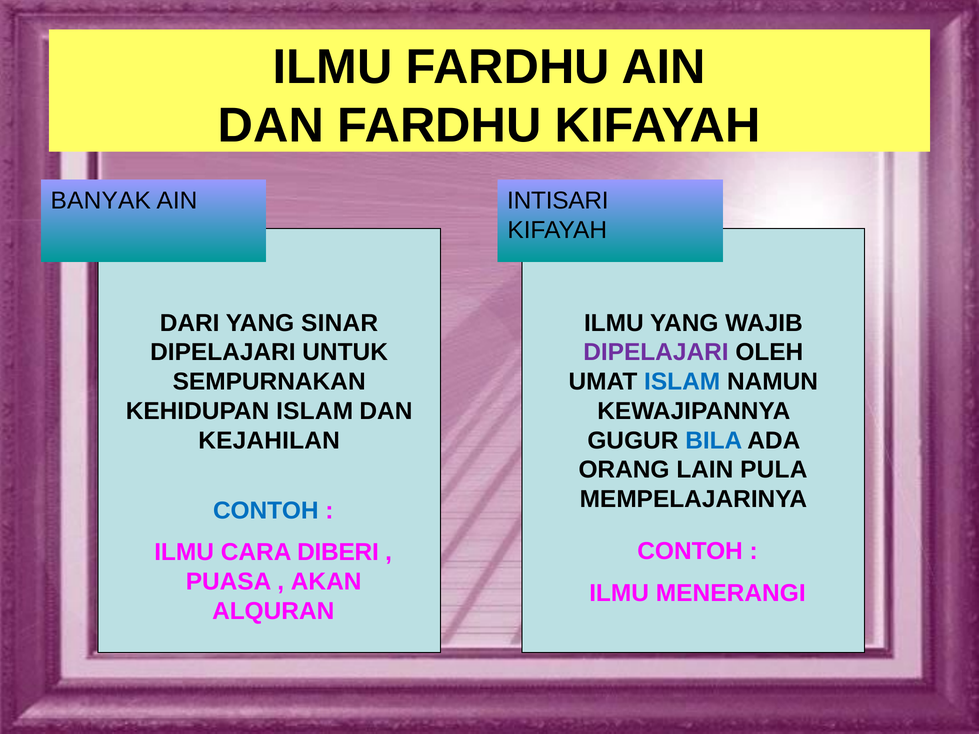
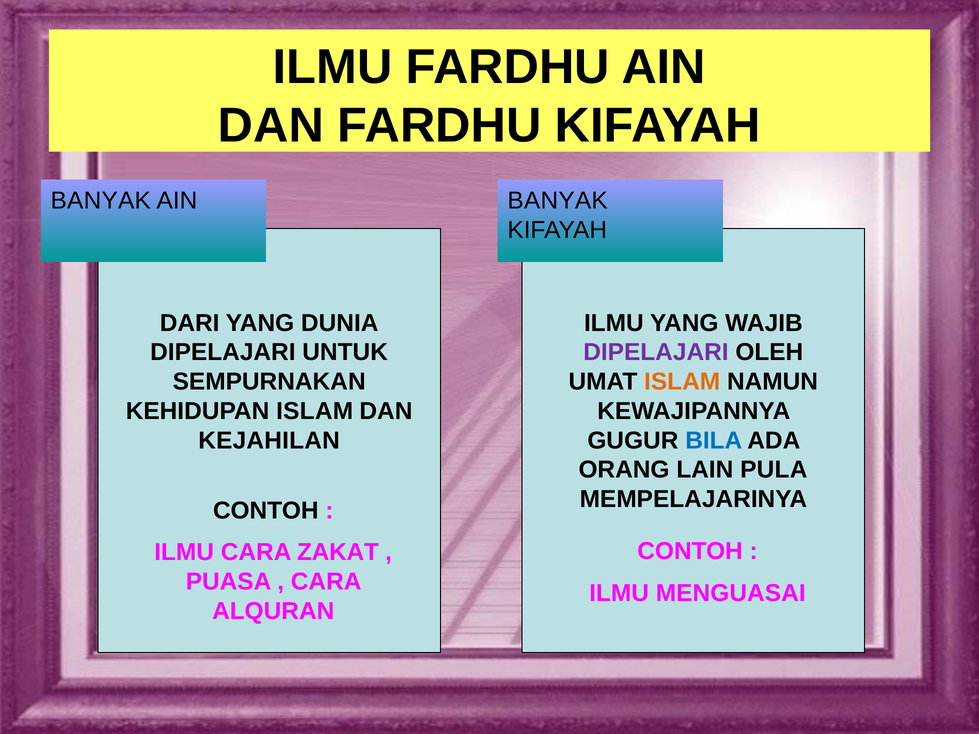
AIN INTISARI: INTISARI -> BANYAK (558, 201)
SINAR: SINAR -> DUNIA (340, 323)
ISLAM colour: blue -> orange (682, 382)
CONTOH colour: blue -> black (266, 511)
DIBERI: DIBERI -> ZAKAT (338, 552)
AKAN: AKAN -> CARA (326, 582)
MENERANGI: MENERANGI -> MENGUASAI (731, 593)
